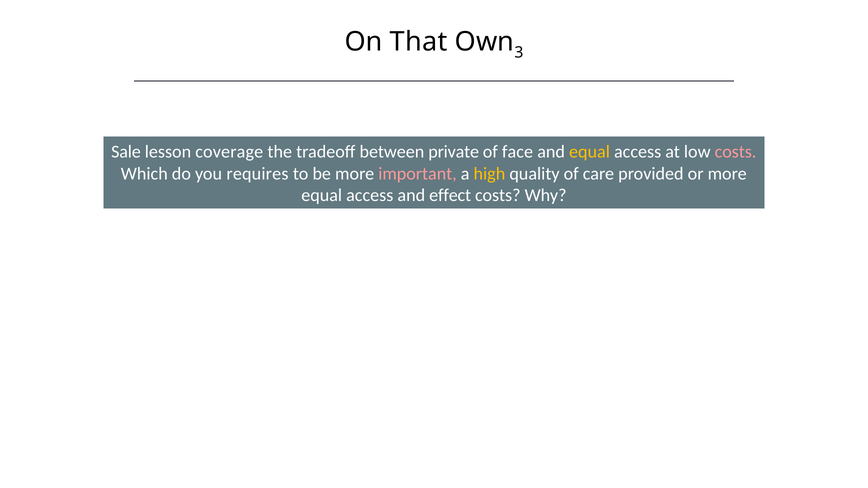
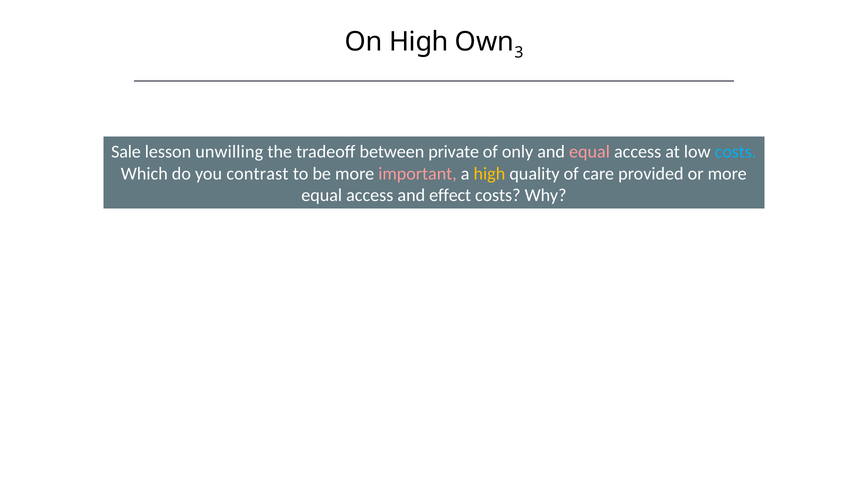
On That: That -> High (419, 42)
coverage: coverage -> unwilling (229, 152)
face: face -> only (518, 152)
equal colour: yellow -> pink (590, 152)
costs colour: pink -> light blue (736, 152)
requires: requires -> contrast (257, 174)
